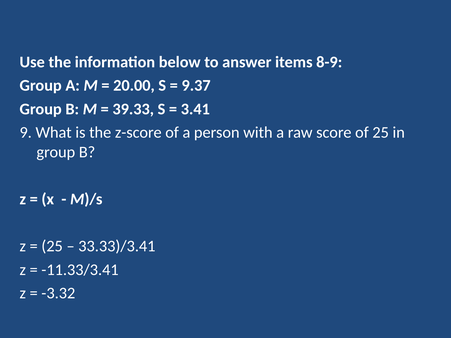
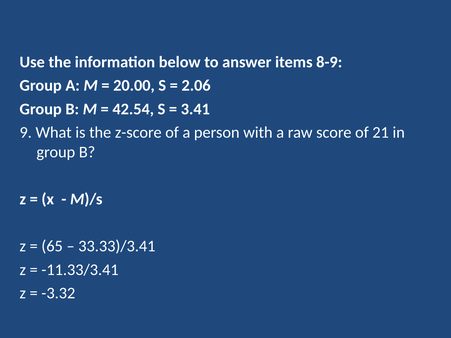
9.37: 9.37 -> 2.06 (196, 86)
39.33: 39.33 -> 42.54 (133, 109)
of 25: 25 -> 21 (381, 133)
25: 25 -> 65 (52, 246)
